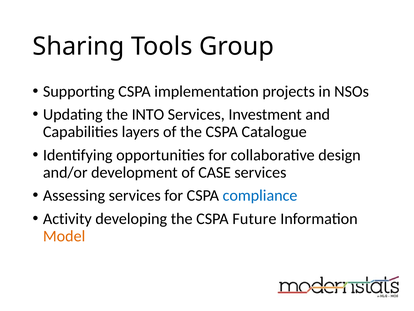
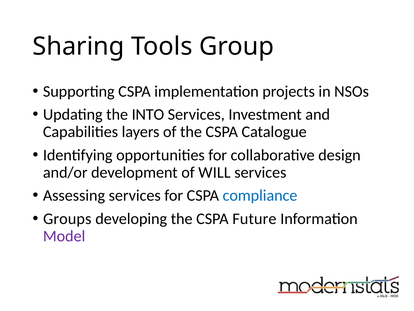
CASE: CASE -> WILL (214, 172)
Activity: Activity -> Groups (67, 218)
Model colour: orange -> purple (64, 236)
